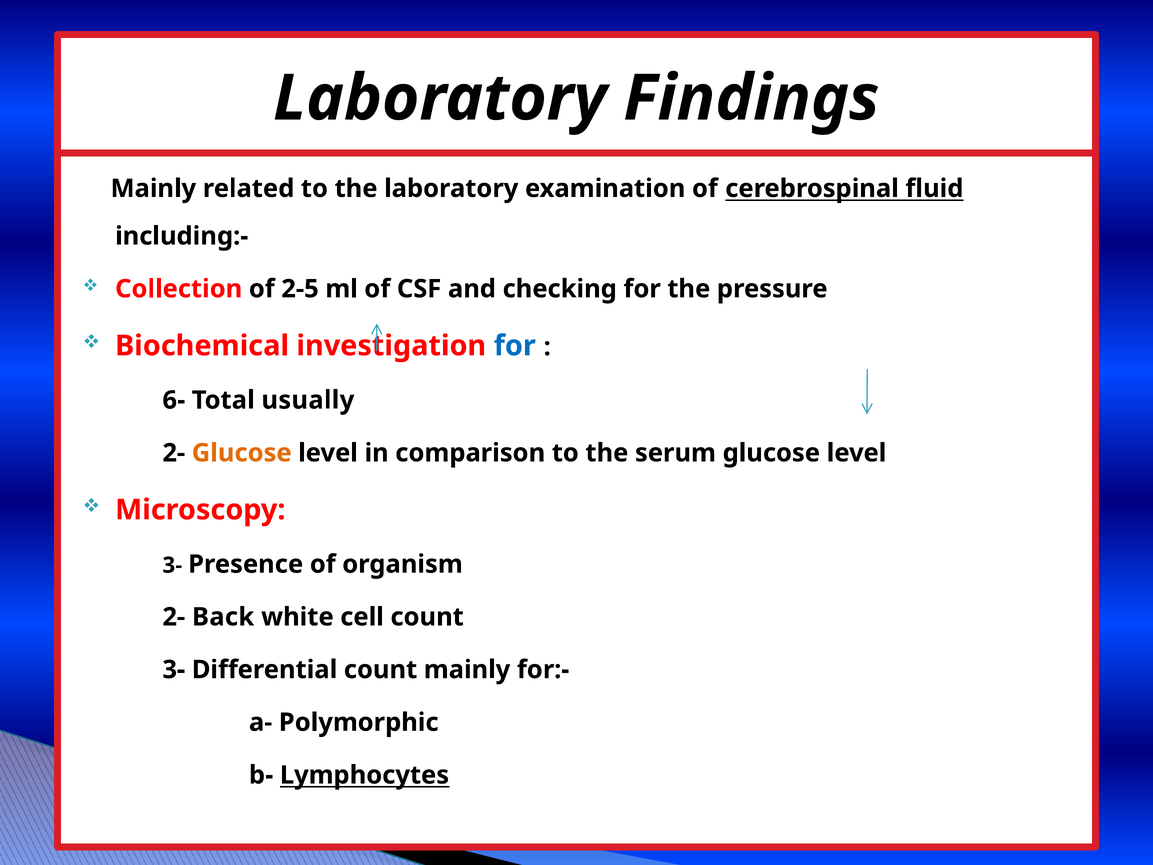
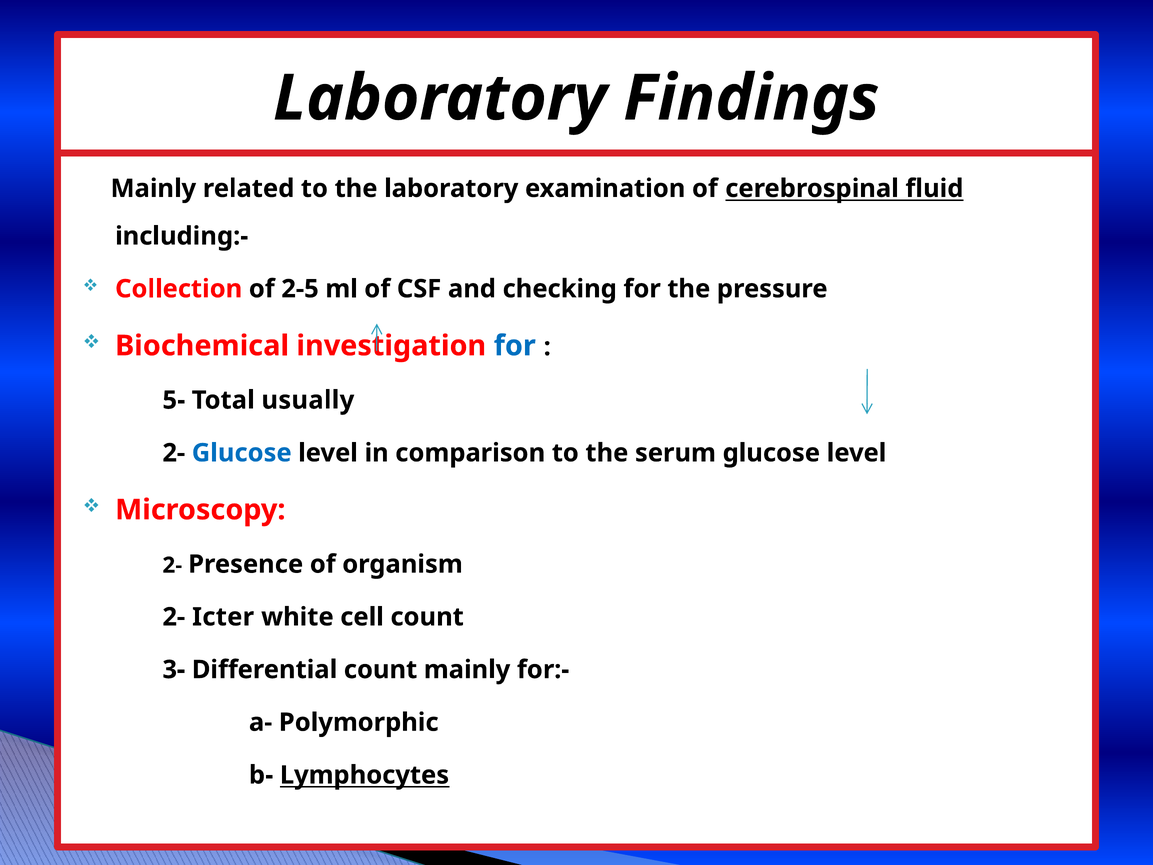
6-: 6- -> 5- (174, 400)
Glucose colour: orange -> blue (242, 453)
3-: 3- -> 2- (172, 565)
Back: Back -> Icter (223, 617)
